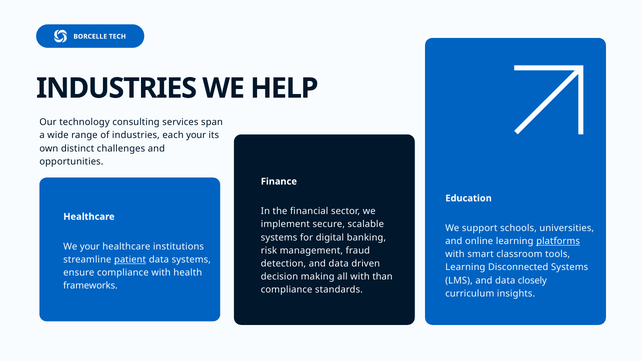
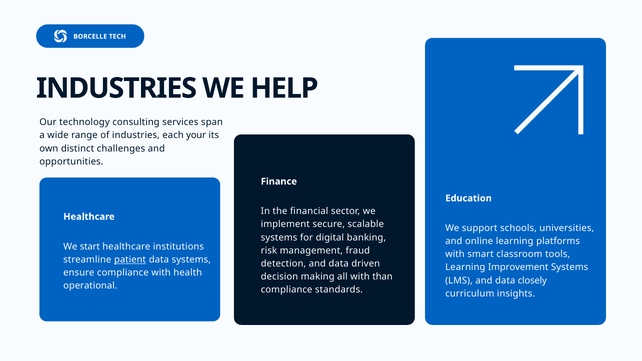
platforms underline: present -> none (558, 241)
We your: your -> start (90, 247)
Disconnected: Disconnected -> Improvement (518, 267)
frameworks: frameworks -> operational (90, 286)
